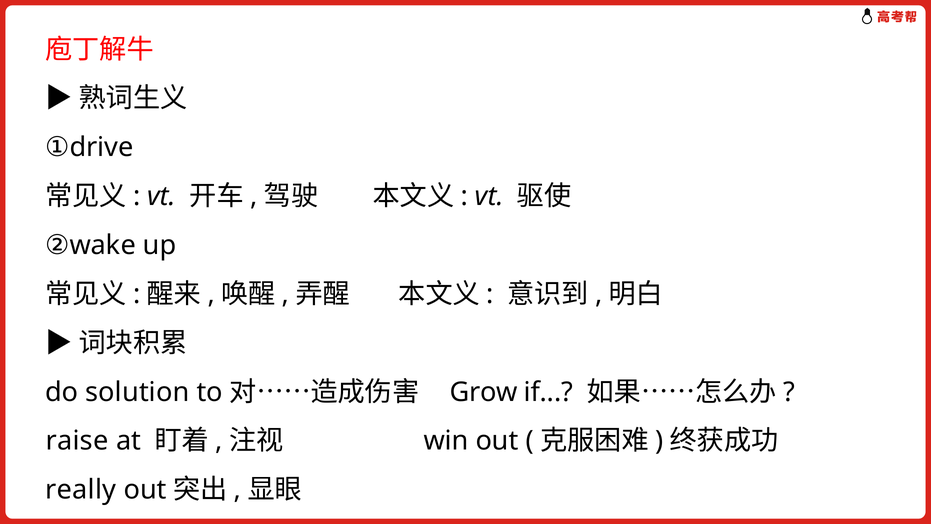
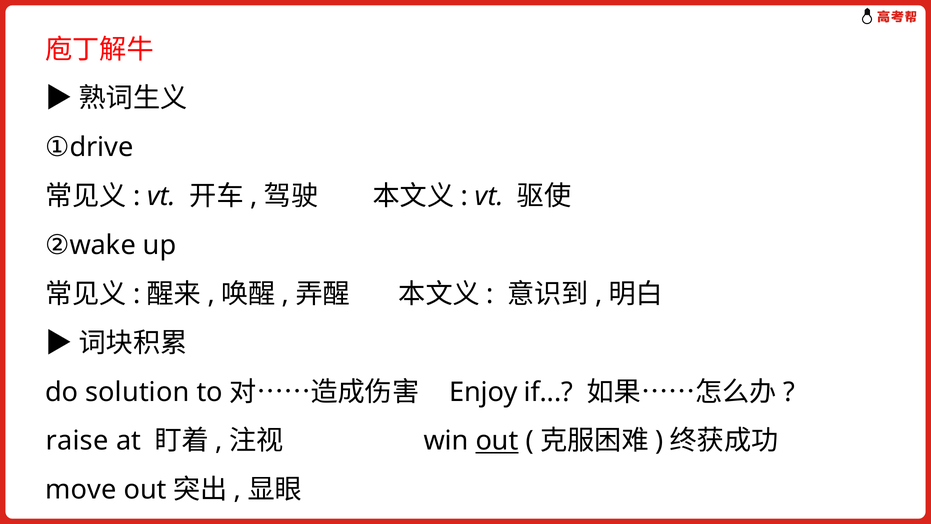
Grow: Grow -> Enjoy (484, 392)
out underline: none -> present (497, 441)
really: really -> move (81, 490)
